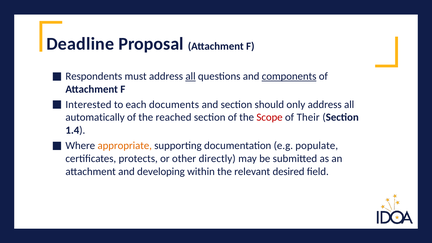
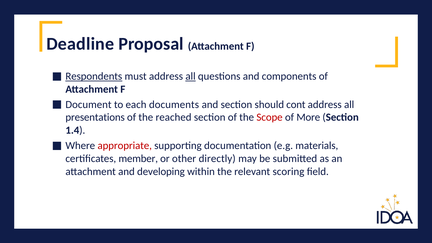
Respondents underline: none -> present (94, 76)
components underline: present -> none (289, 76)
Interested: Interested -> Document (88, 104)
only: only -> cont (296, 104)
automatically: automatically -> presentations (95, 117)
Their: Their -> More (308, 117)
appropriate colour: orange -> red (125, 146)
populate: populate -> materials (317, 146)
protects: protects -> member (138, 159)
desired: desired -> scoring (288, 171)
